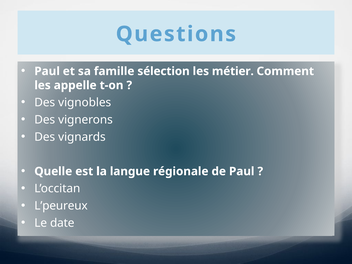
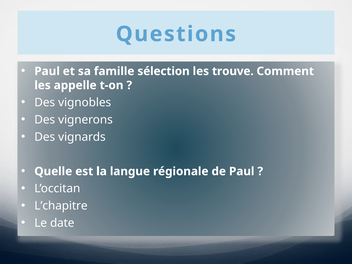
métier: métier -> trouve (233, 71)
L’peureux: L’peureux -> L’chapitre (61, 206)
